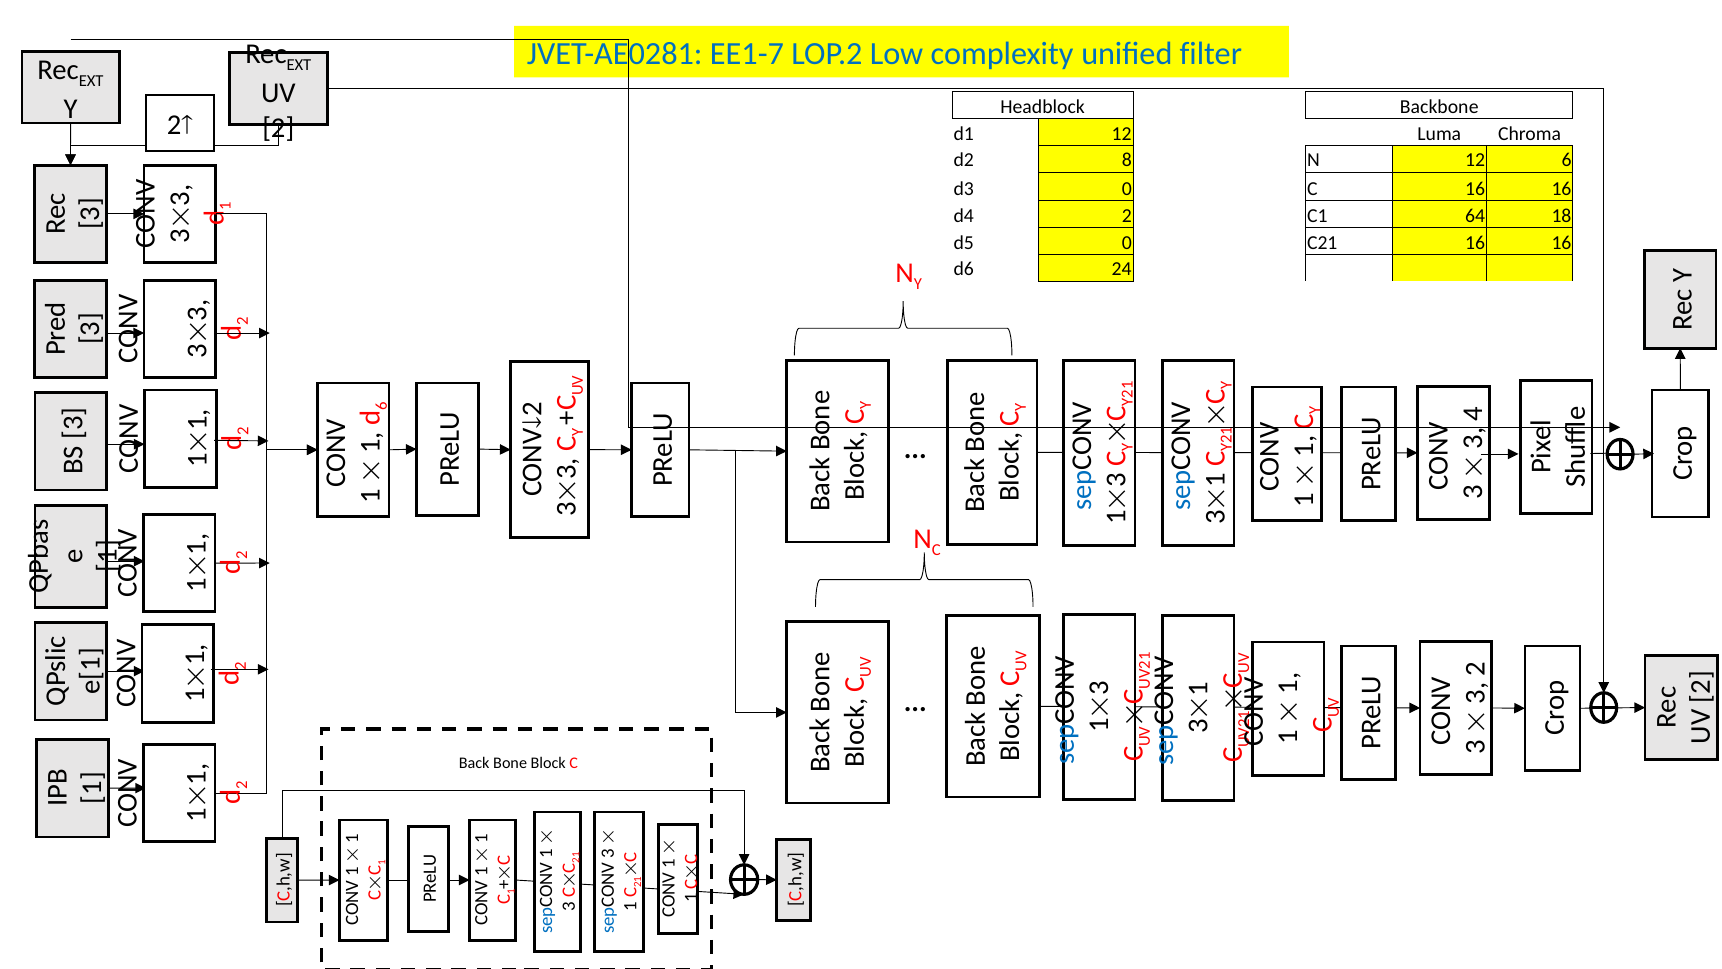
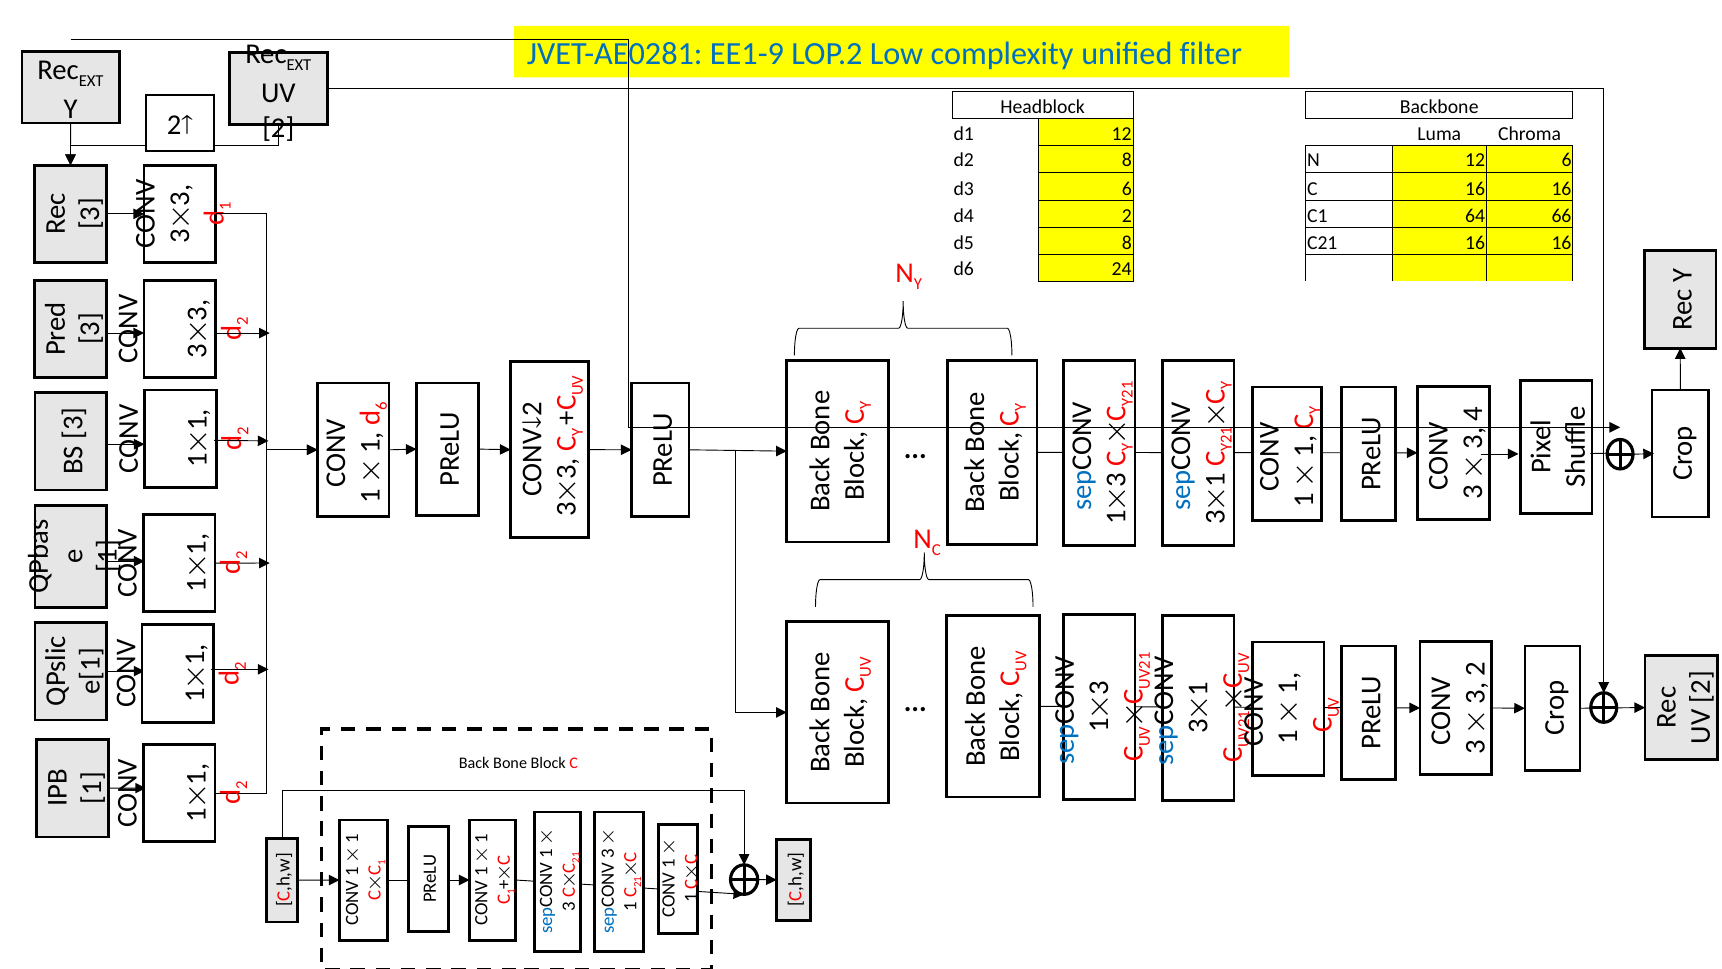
EE1-7: EE1-7 -> EE1-9 (747, 54)
d3 0: 0 -> 6 (1127, 189)
18: 18 -> 66 (1561, 216)
d5 0: 0 -> 8 (1127, 242)
